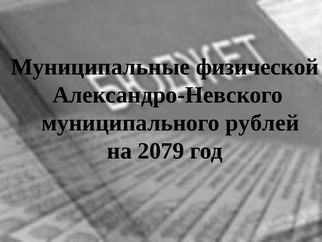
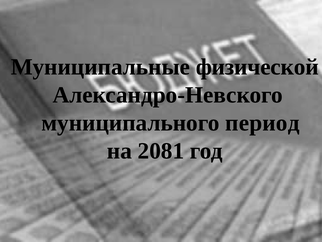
рублей: рублей -> период (262, 123)
2079: 2079 -> 2081 (161, 151)
